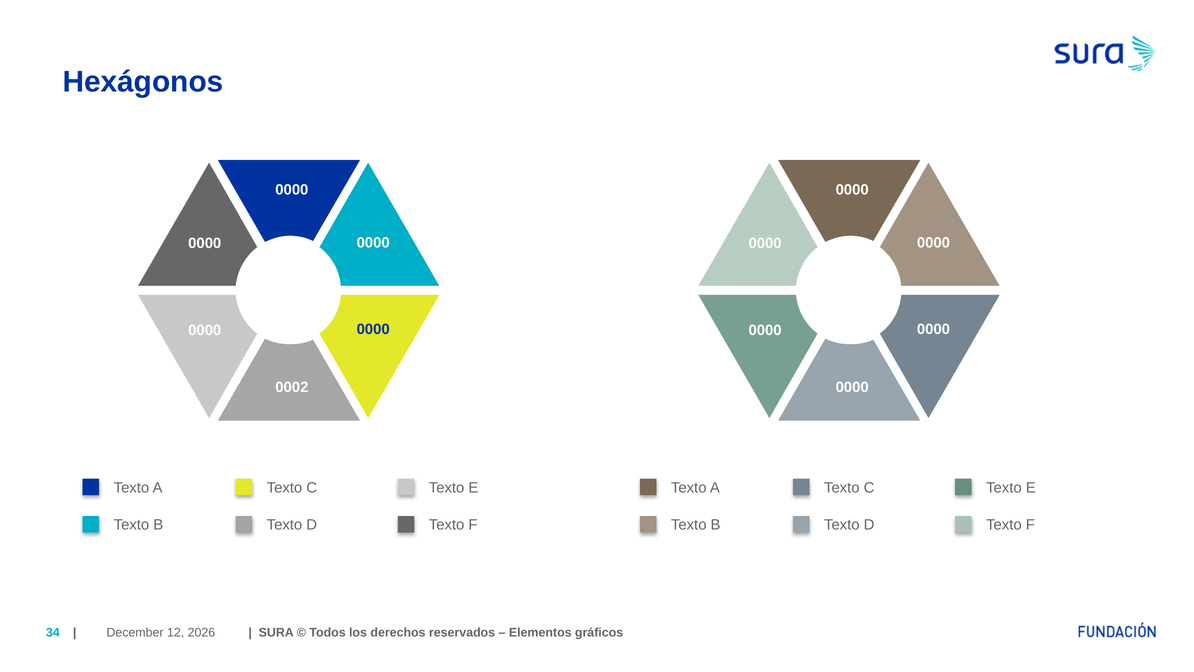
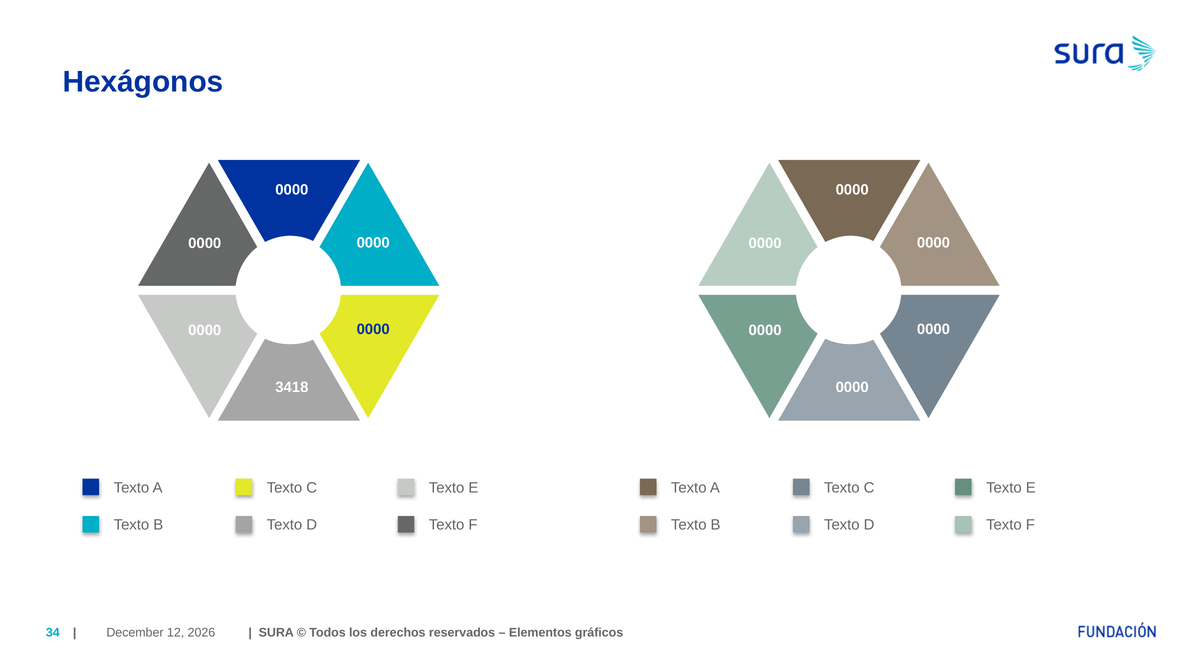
0002: 0002 -> 3418 (292, 387)
